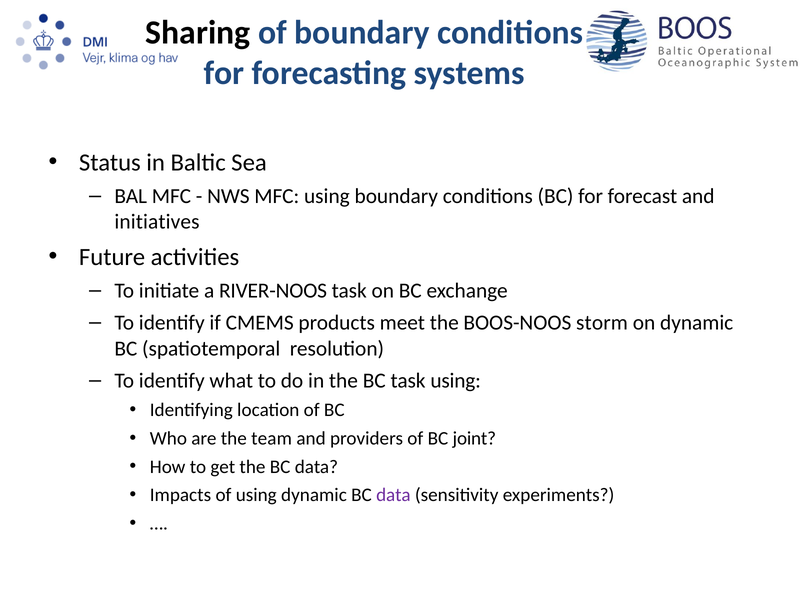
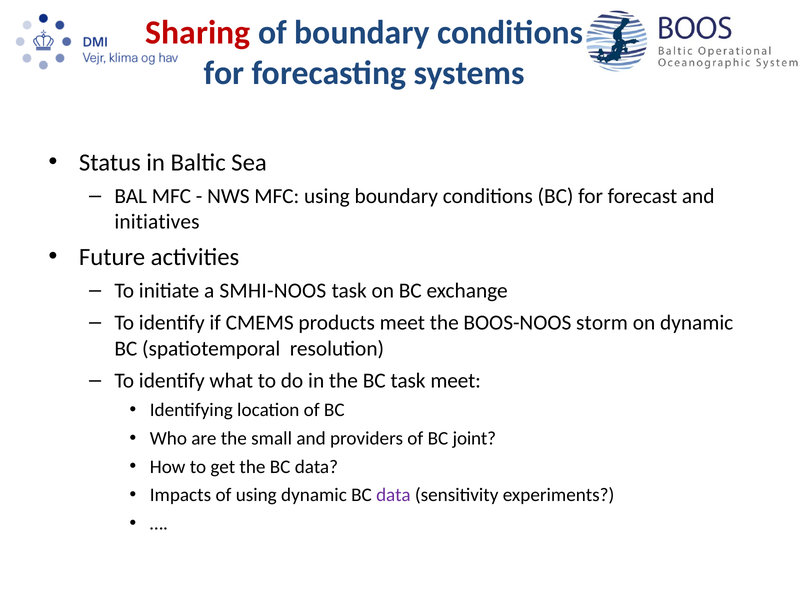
Sharing colour: black -> red (198, 33)
RIVER-NOOS: RIVER-NOOS -> SMHI-NOOS (273, 291)
task using: using -> meet (456, 380)
team: team -> small (272, 438)
